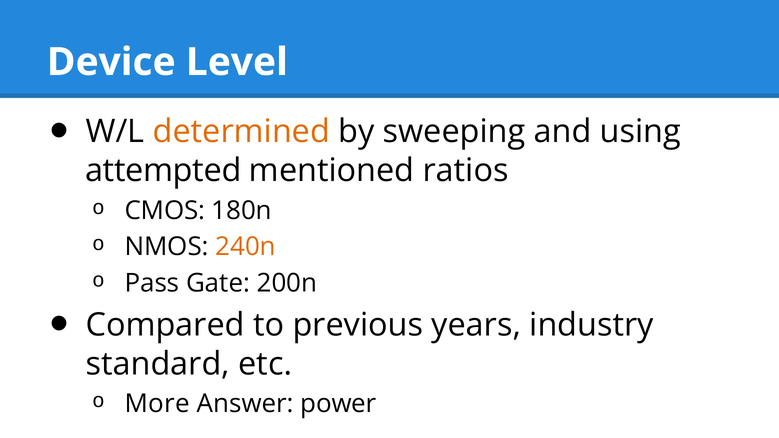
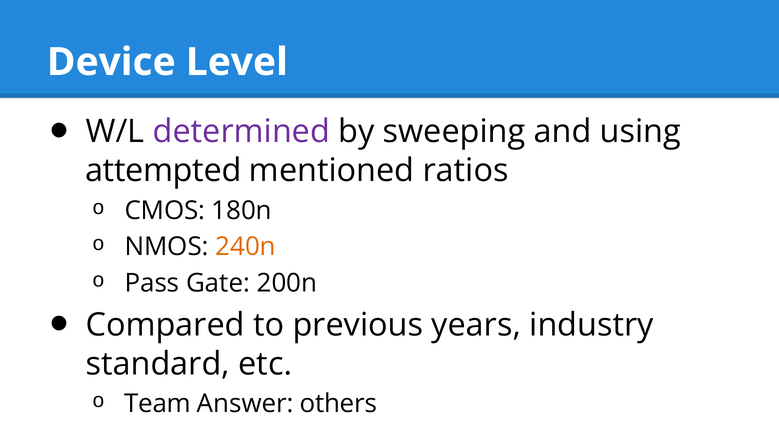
determined colour: orange -> purple (241, 132)
More: More -> Team (158, 404)
power: power -> others (338, 404)
